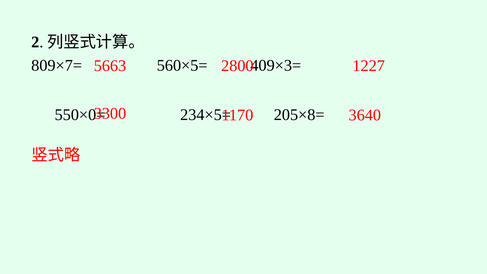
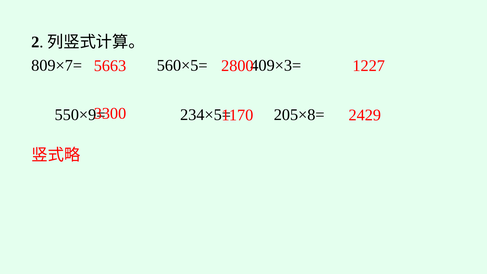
3640: 3640 -> 2429 (365, 115)
550×0=: 550×0= -> 550×9= (80, 115)
